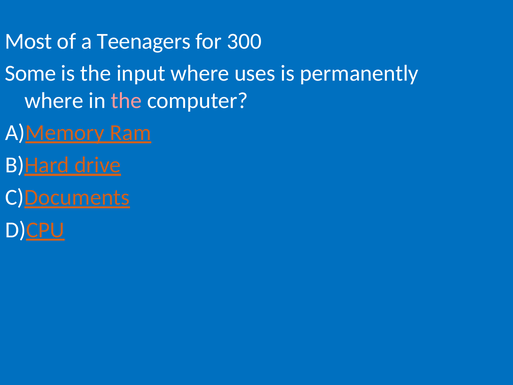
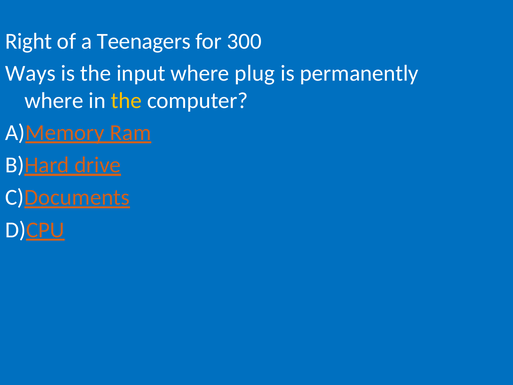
Most: Most -> Right (29, 41)
Some: Some -> Ways (30, 73)
uses: uses -> plug (255, 73)
the colour: pink -> yellow (126, 101)
